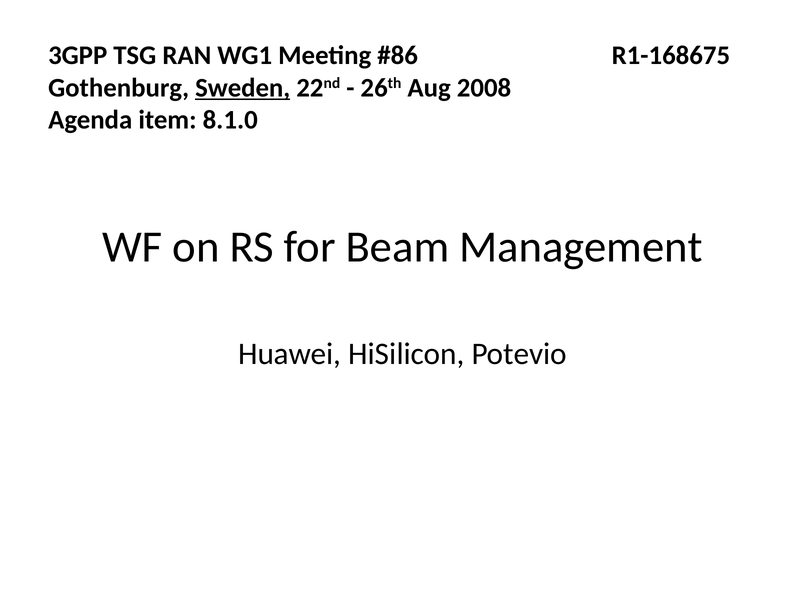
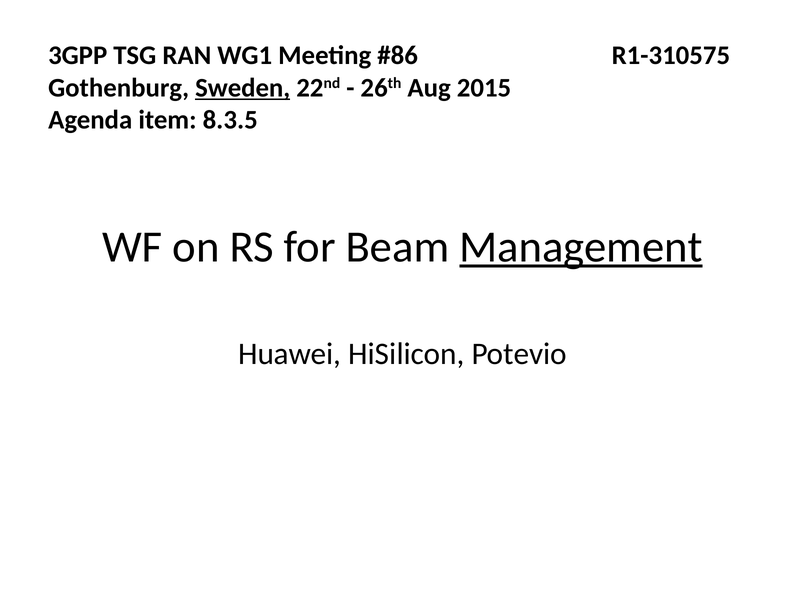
R1-168675: R1-168675 -> R1-310575 (671, 55)
2008: 2008 -> 2015 (484, 88)
8.1.0: 8.1.0 -> 8.3.5 (230, 120)
Management underline: none -> present (581, 247)
